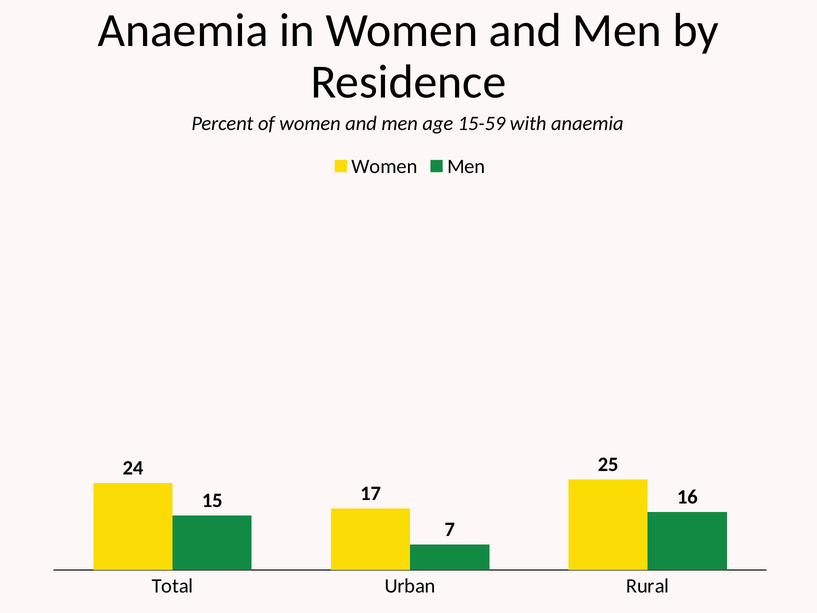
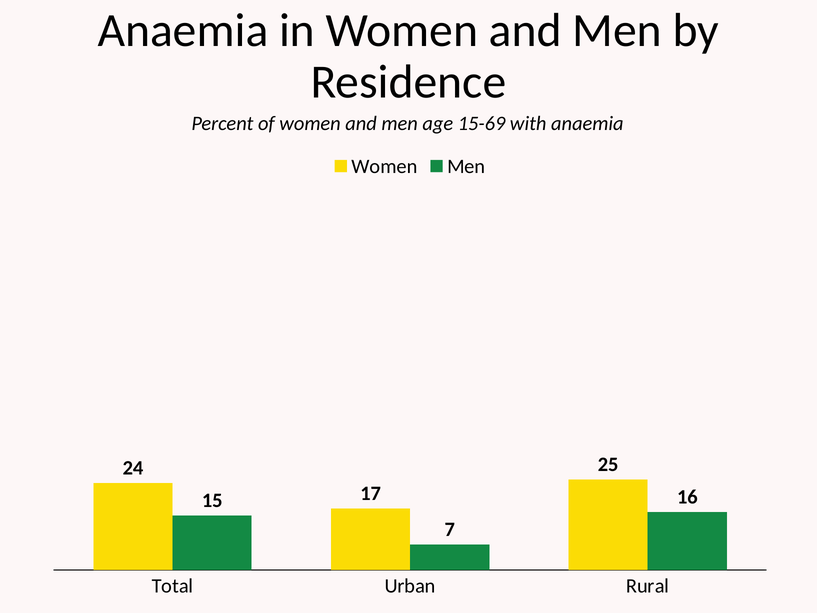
15-59: 15-59 -> 15-69 (482, 123)
